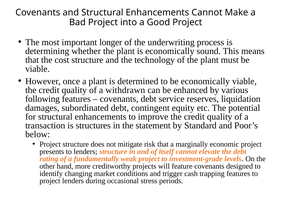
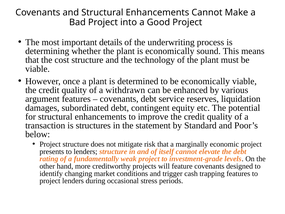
longer: longer -> details (111, 42)
following: following -> argument (42, 99)
